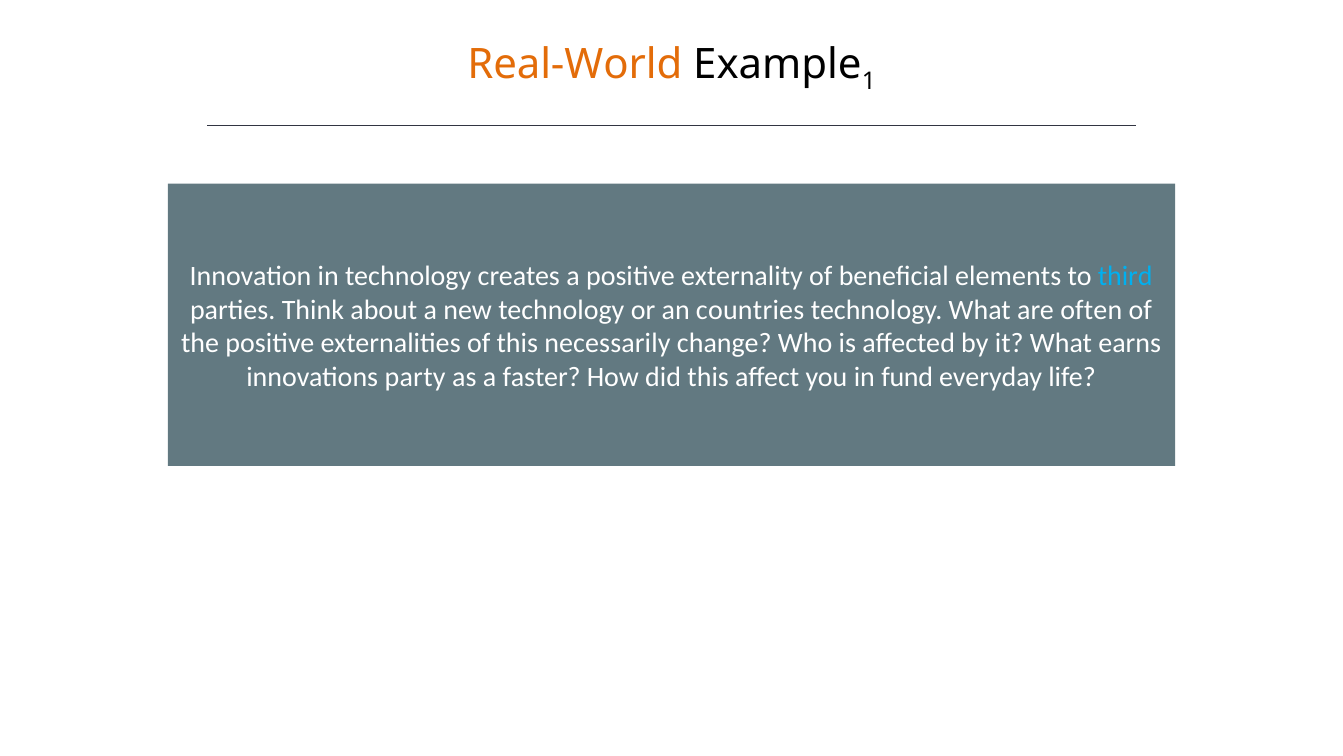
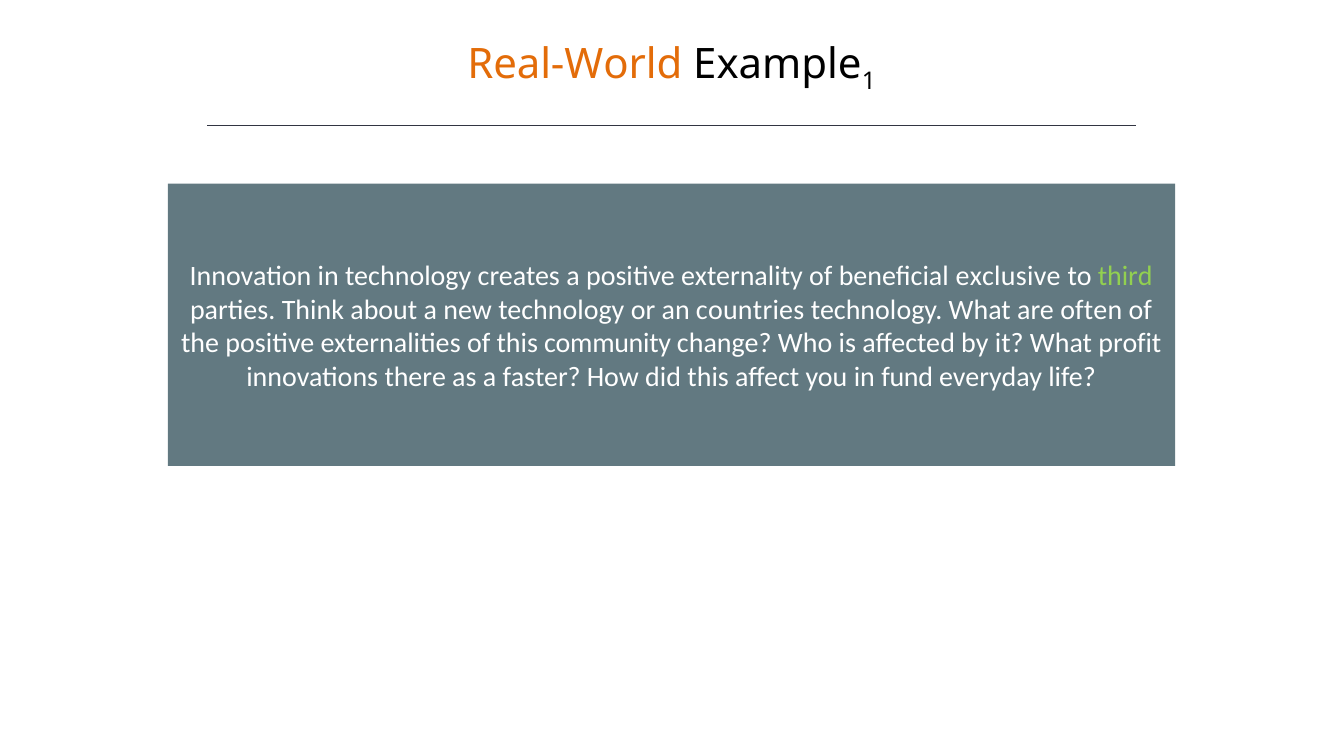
elements: elements -> exclusive (1008, 276)
third colour: light blue -> light green (1125, 276)
necessarily: necessarily -> community (608, 343)
earns: earns -> profit (1130, 343)
party: party -> there (415, 377)
